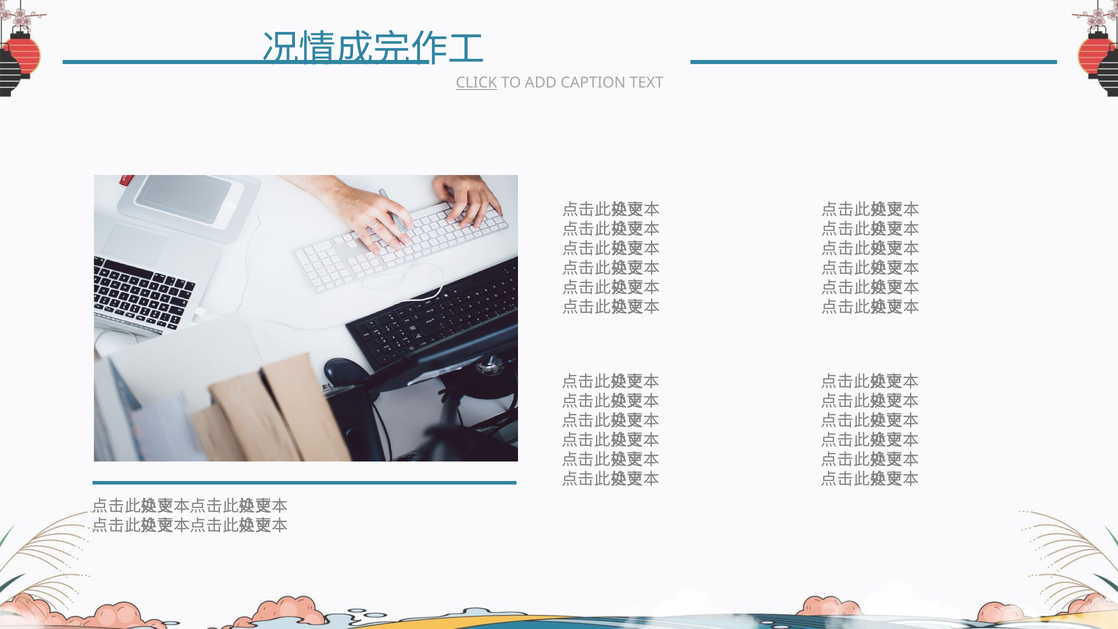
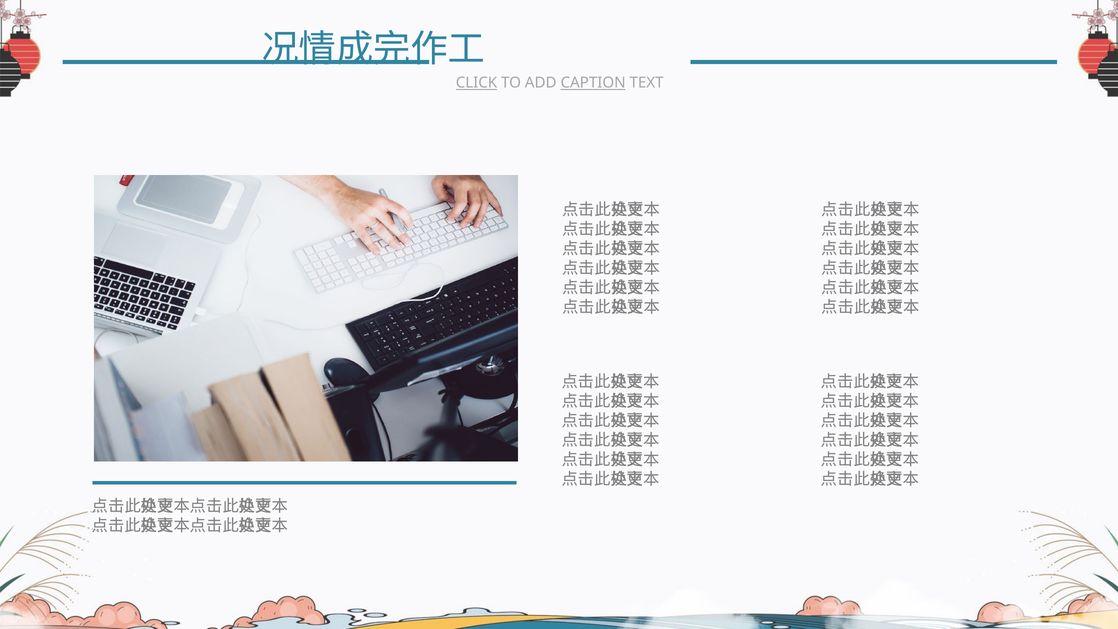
CAPTION underline: none -> present (593, 83)
